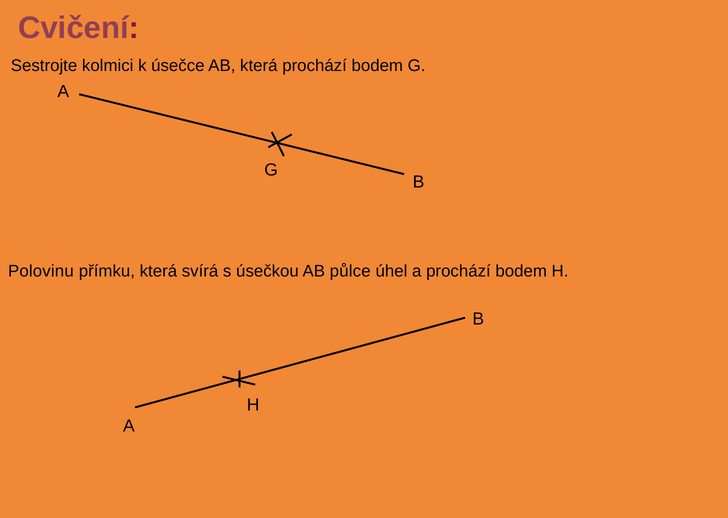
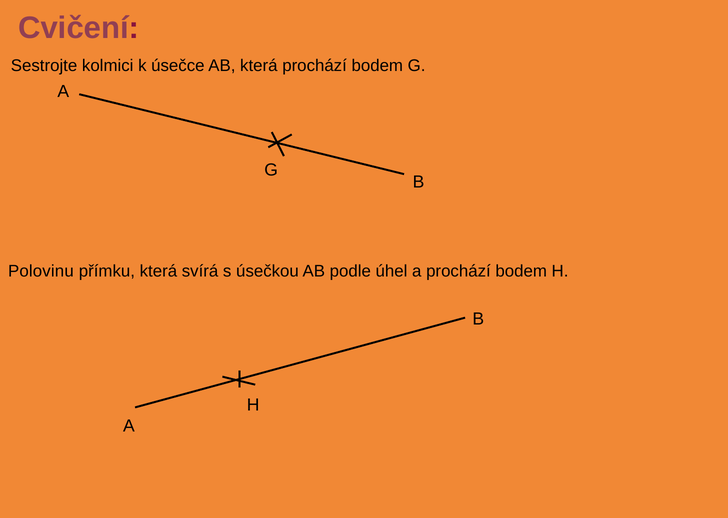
půlce: půlce -> podle (350, 271)
